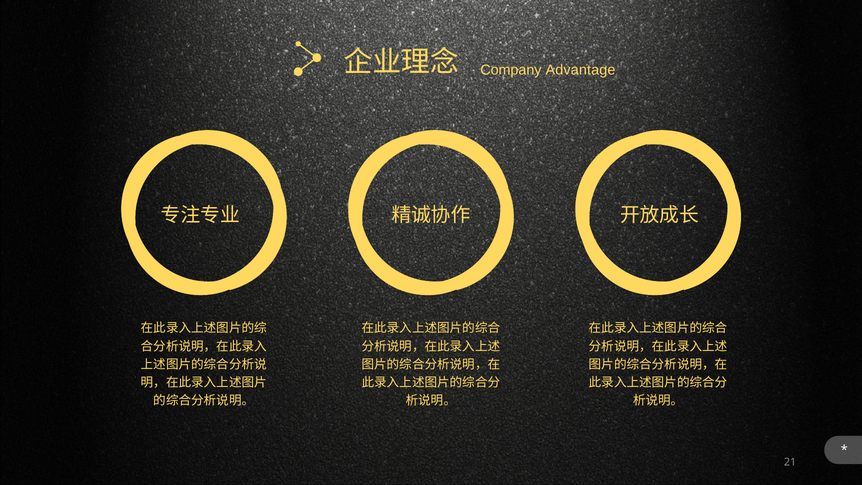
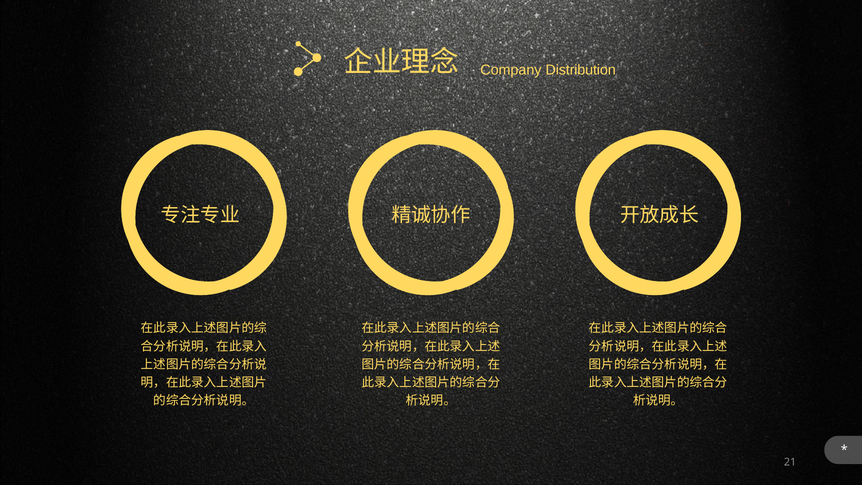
Advantage: Advantage -> Distribution (581, 70)
